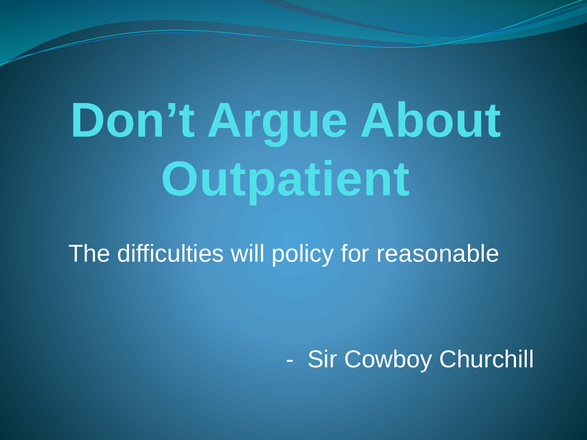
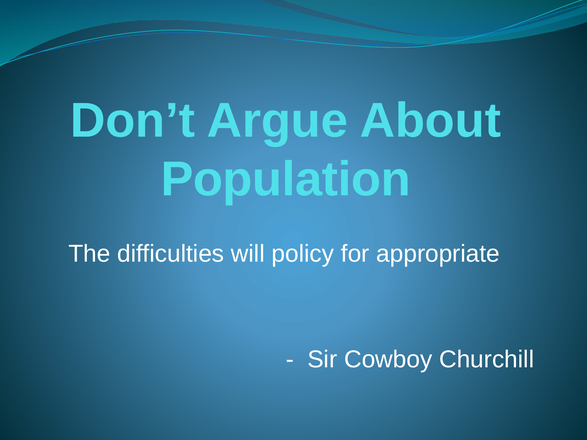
Outpatient: Outpatient -> Population (286, 180)
reasonable: reasonable -> appropriate (438, 254)
